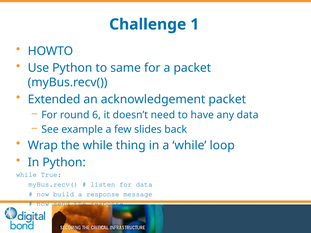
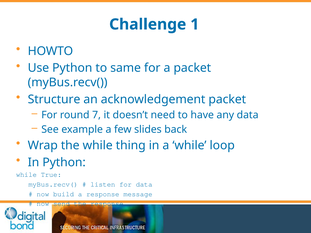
Extended: Extended -> Structure (54, 100)
6: 6 -> 7 (97, 115)
